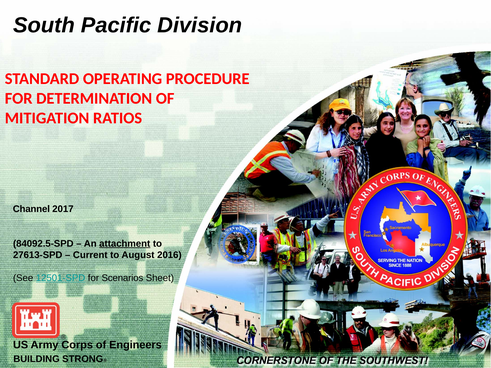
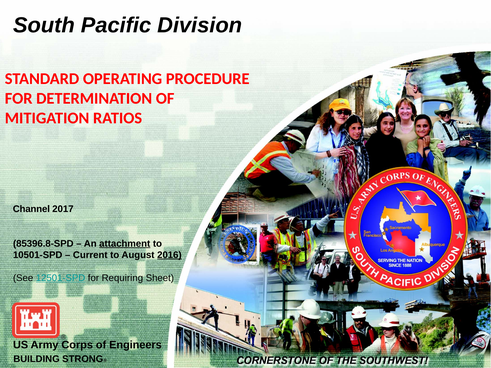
84092.5-SPD: 84092.5-SPD -> 85396.8-SPD (43, 244)
27613-SPD: 27613-SPD -> 10501-SPD (38, 255)
2016 underline: none -> present (169, 255)
Scenarios: Scenarios -> Requiring (122, 278)
